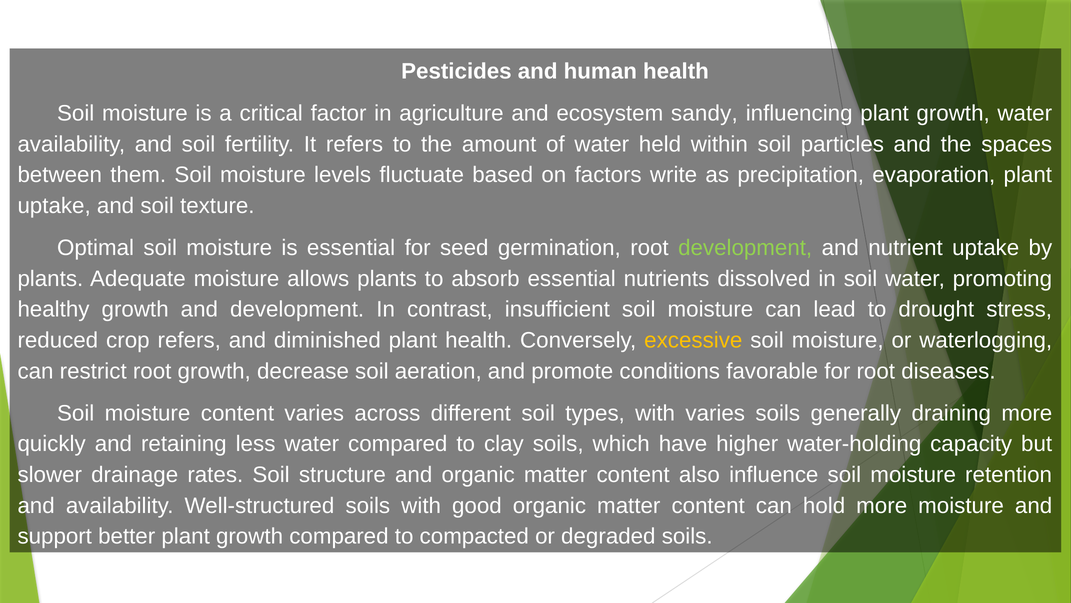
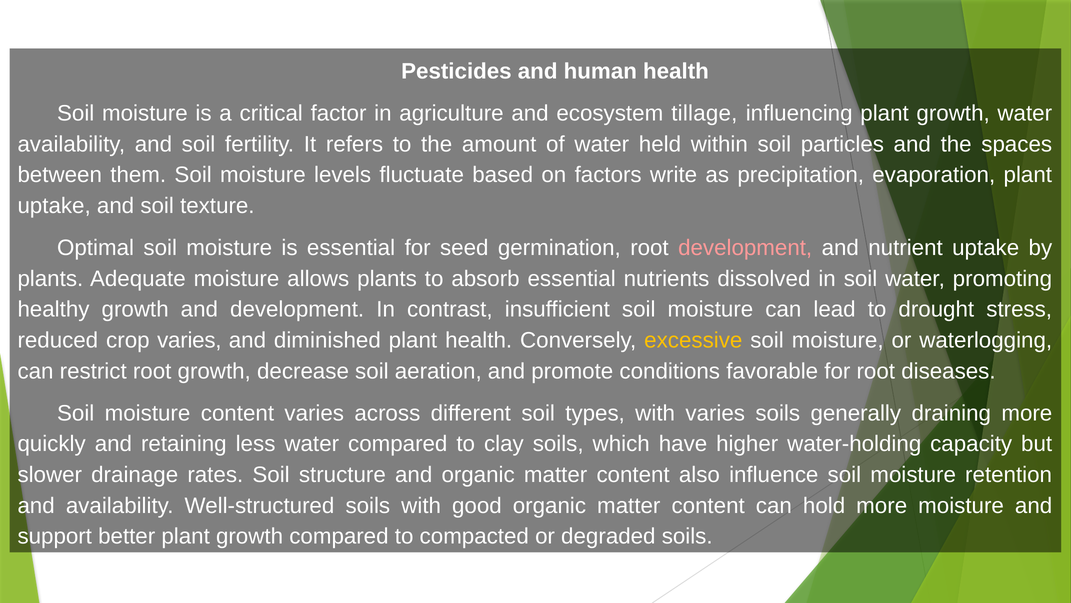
sandy: sandy -> tillage (704, 113)
development colour: light green -> pink (745, 248)
crop refers: refers -> varies (189, 340)
